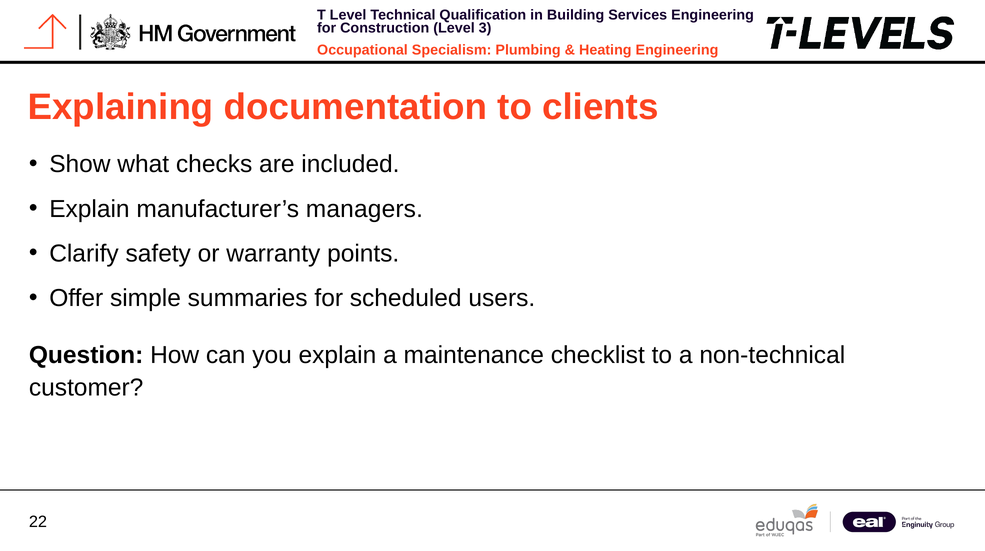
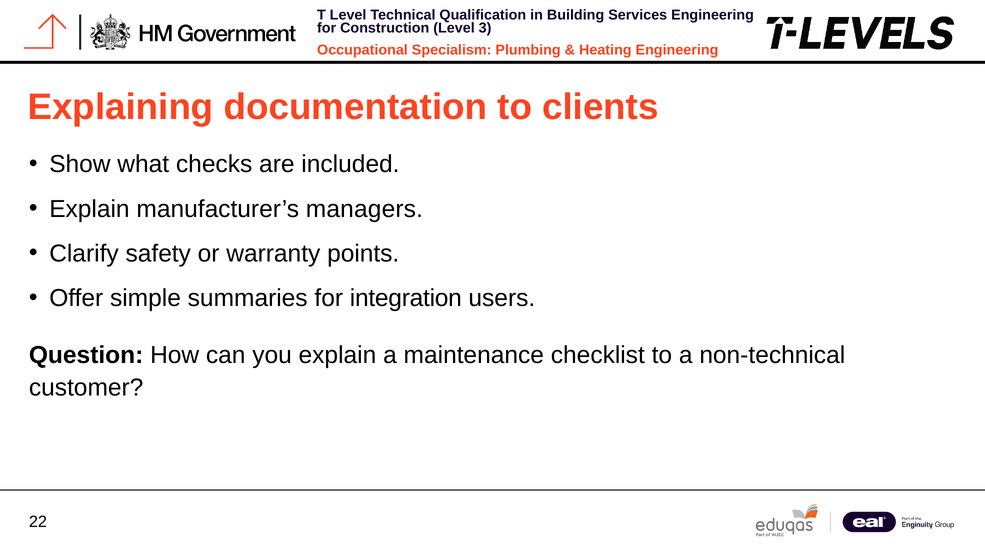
scheduled: scheduled -> integration (406, 298)
